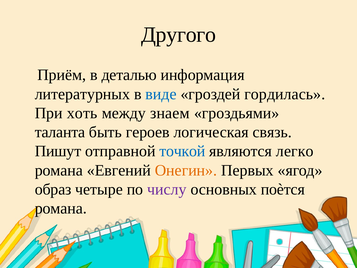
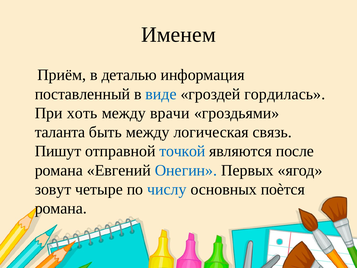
Другого: Другого -> Именем (178, 35)
литературных: литературных -> поставленный (82, 94)
знаем: знаем -> врачи (170, 113)
быть героев: героев -> между (148, 132)
легко: легко -> после (295, 151)
Онегин colour: orange -> blue (186, 170)
образ: образ -> зовут (53, 189)
числу colour: purple -> blue (167, 189)
